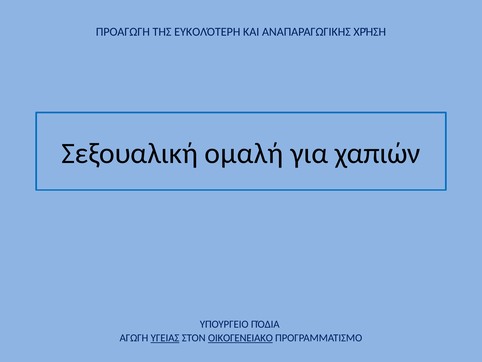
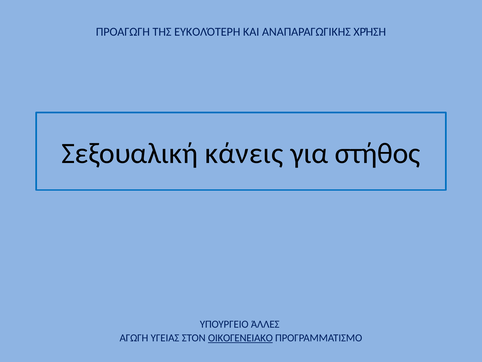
ομαλή: ομαλή -> κάνεις (244, 153)
χαπιών: χαπιών -> στήθος (378, 153)
ΠΌΔΙΑ: ΠΌΔΙΑ -> ΆΛΛΕΣ (265, 324)
ΥΓΕΙΑΣ underline: present -> none (165, 338)
